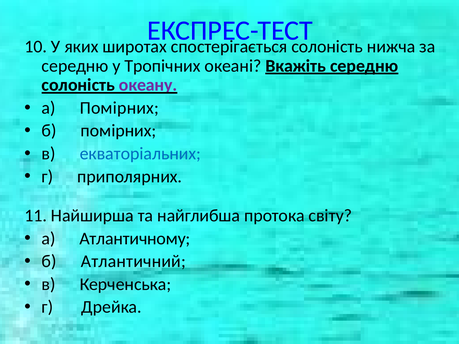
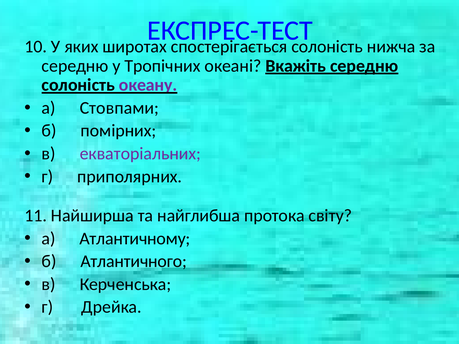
а Помірних: Помірних -> Стовпами (119, 108)
екваторіальних colour: blue -> purple (140, 154)
Атлантичний: Атлантичний -> Атлантичного (134, 261)
